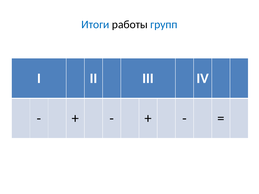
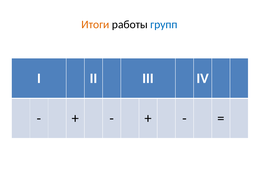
Итоги colour: blue -> orange (95, 25)
